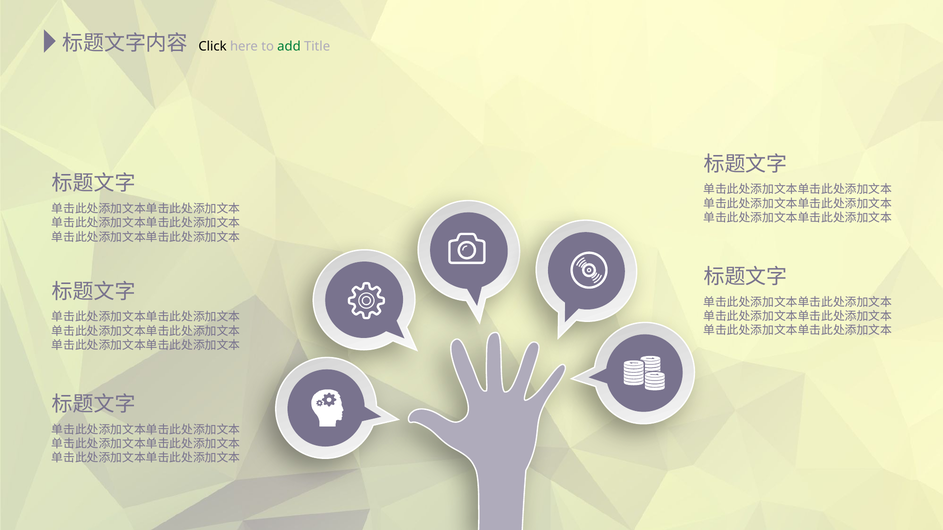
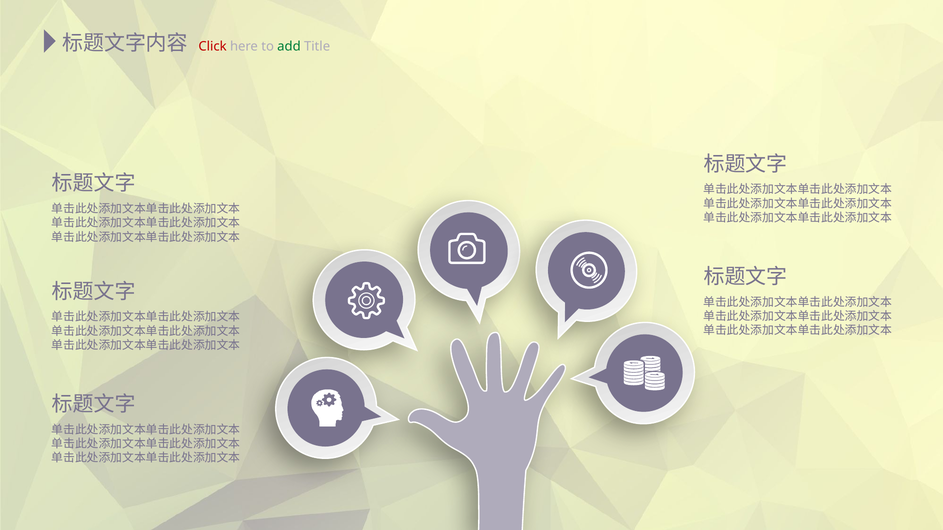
Click colour: black -> red (213, 47)
